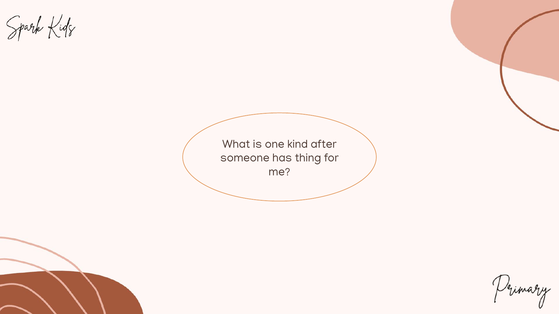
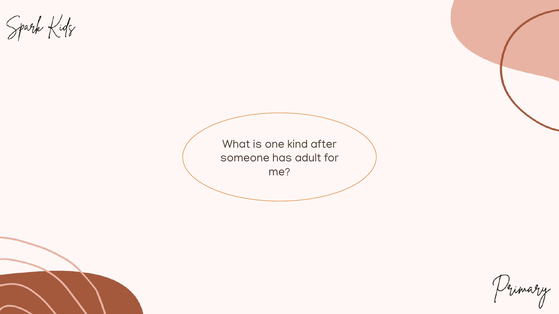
thing: thing -> adult (308, 158)
